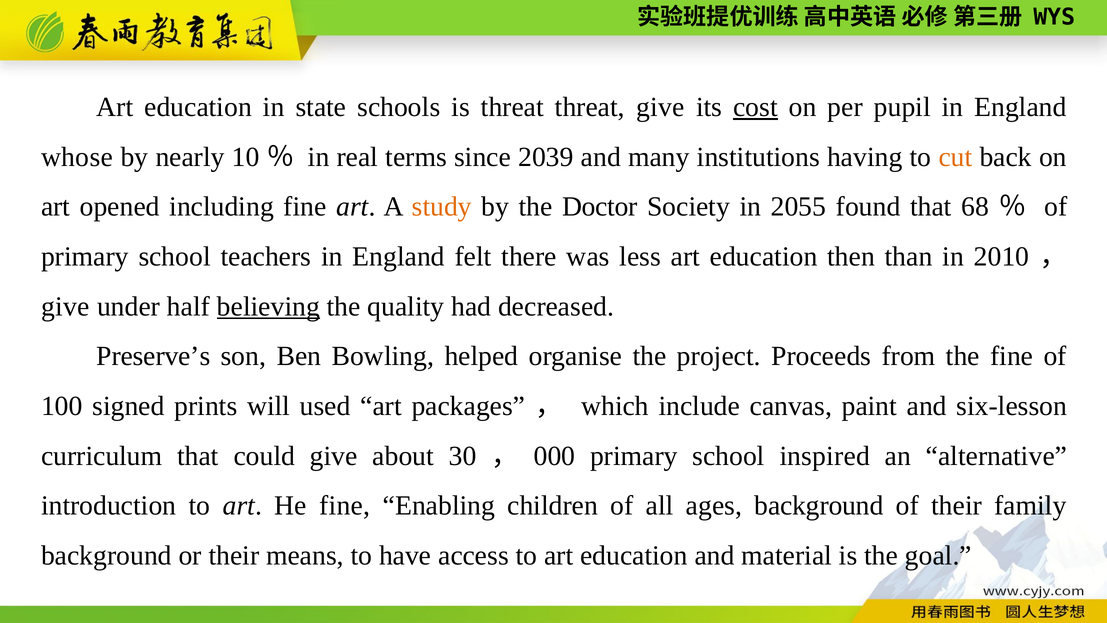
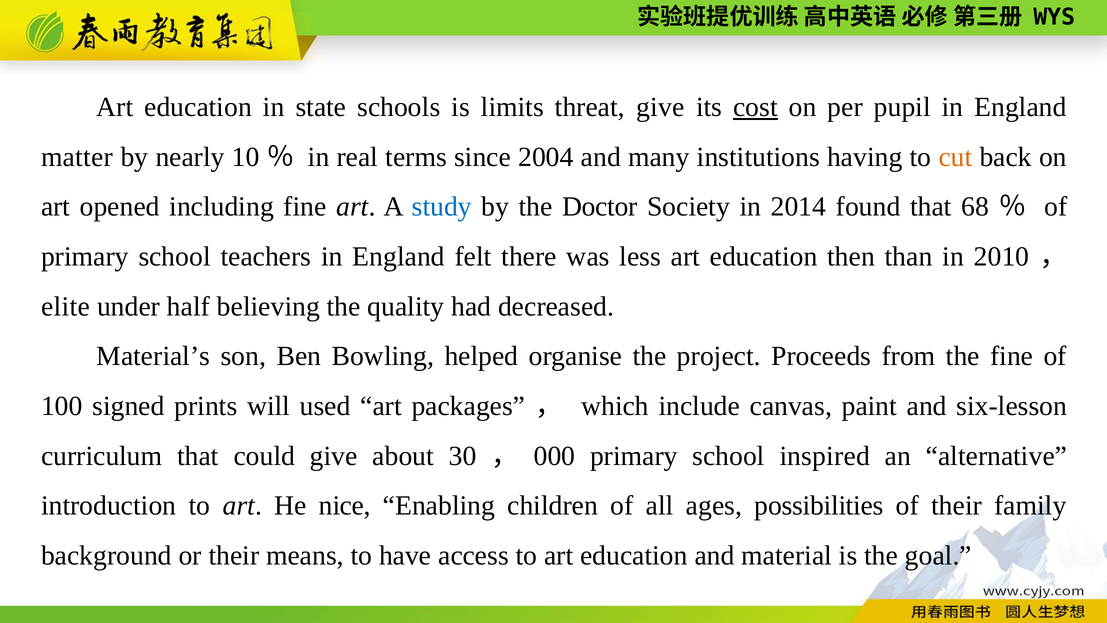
is threat: threat -> limits (512, 107)
whose: whose -> matter (77, 157)
2039: 2039 -> 2004 (546, 157)
study colour: orange -> blue (442, 207)
2055: 2055 -> 2014 (798, 207)
give: give -> elite (65, 306)
believing underline: present -> none (268, 306)
Preserve’s: Preserve’s -> Material’s (153, 356)
He fine: fine -> nice (345, 506)
ages background: background -> possibilities (819, 506)
